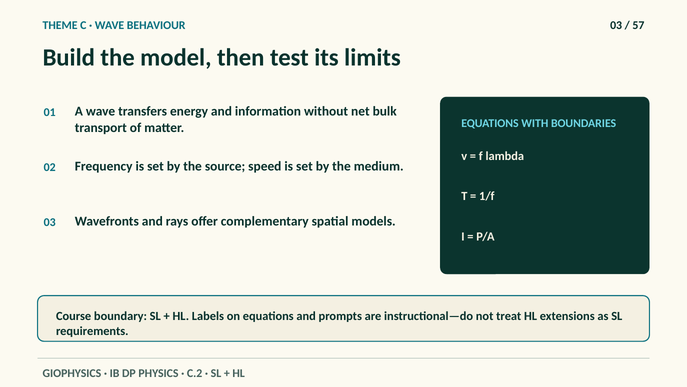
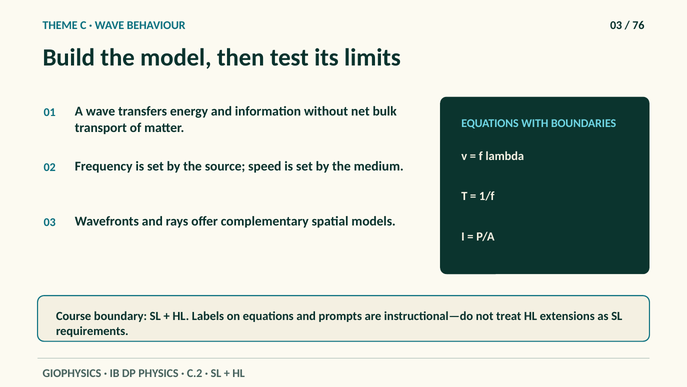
57: 57 -> 76 (638, 25)
